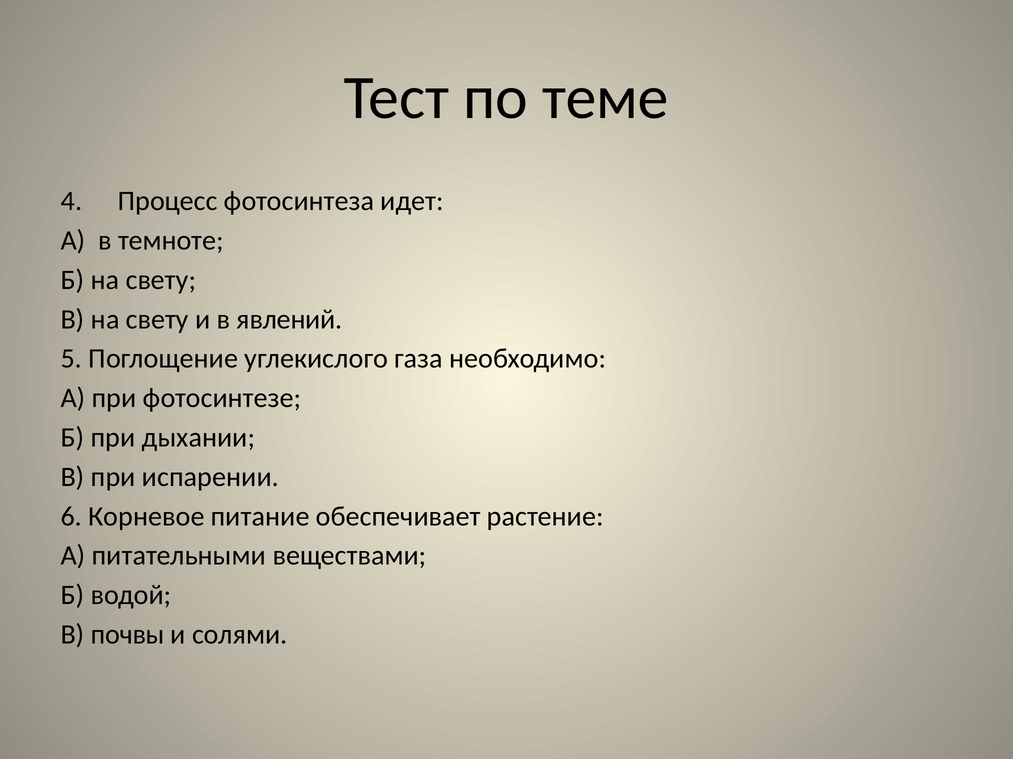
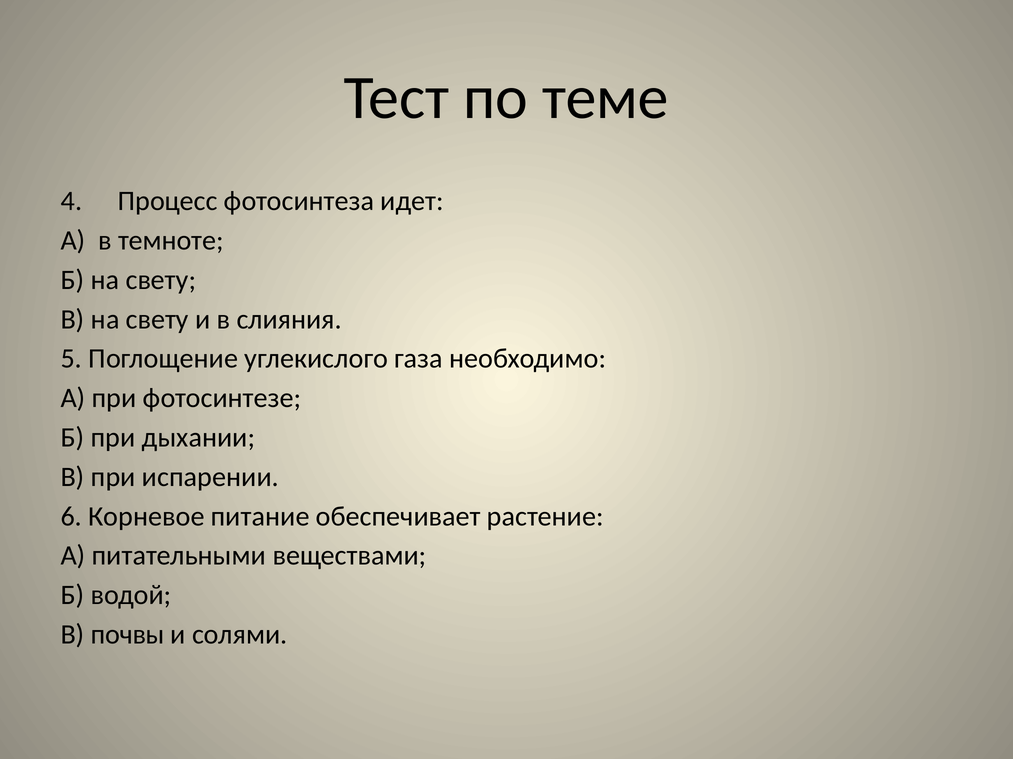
явлений: явлений -> слияния (289, 320)
